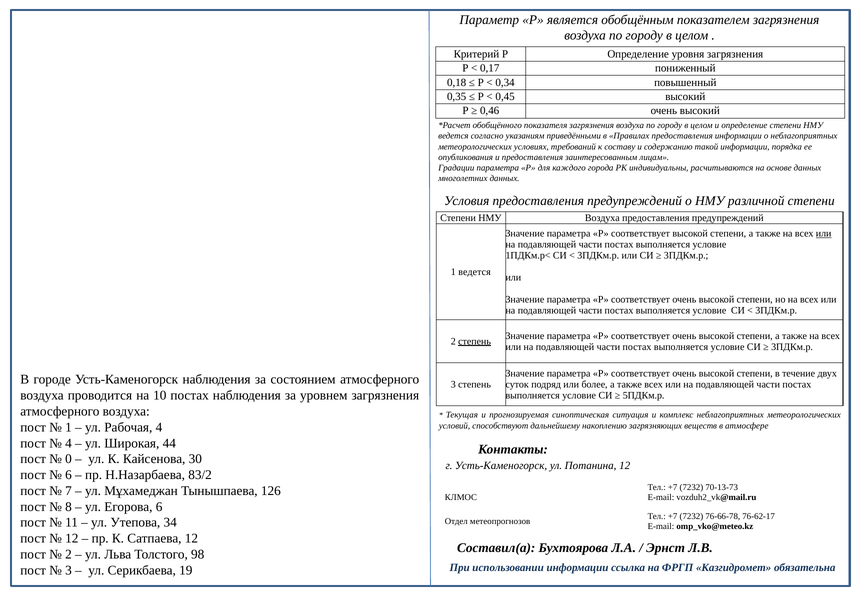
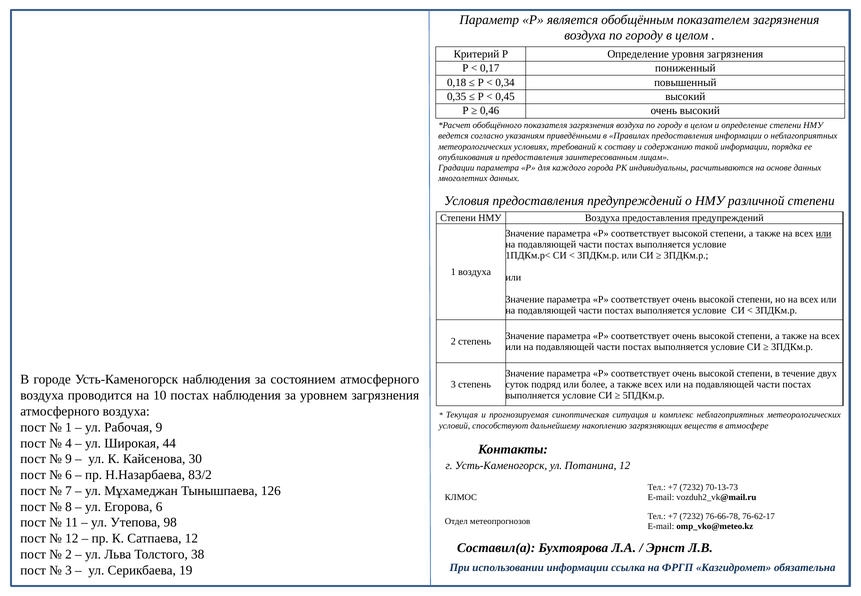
1 ведется: ведется -> воздуха (475, 272)
степень underline: present -> none (475, 341)
Рабочая 4: 4 -> 9 (159, 427)
0: 0 -> 9 (68, 459)
34: 34 -> 98 (170, 523)
98: 98 -> 38 (198, 554)
